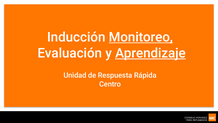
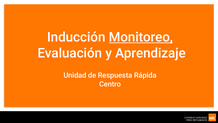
Aprendizaje underline: present -> none (150, 53)
